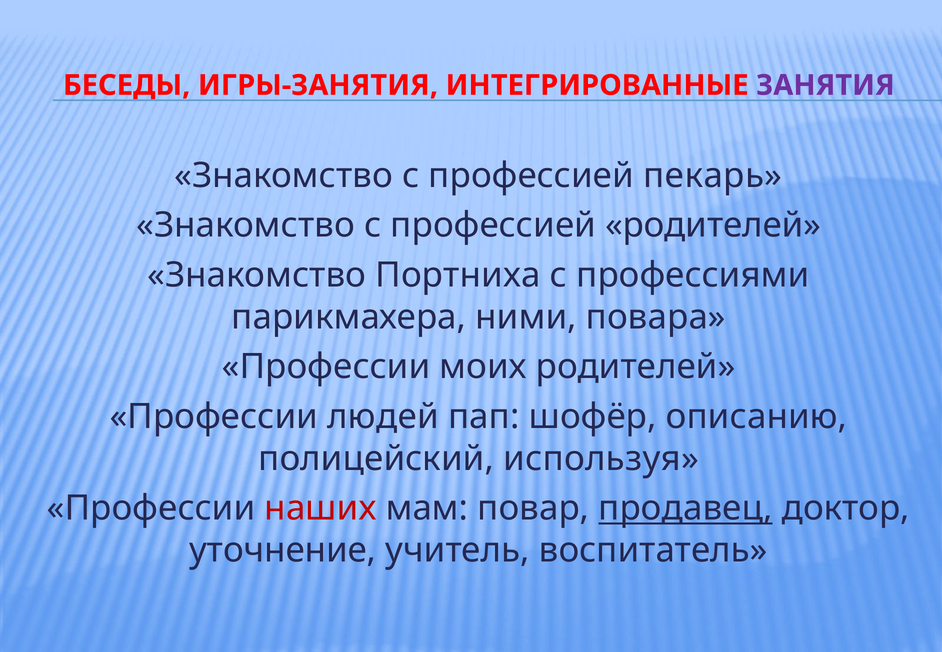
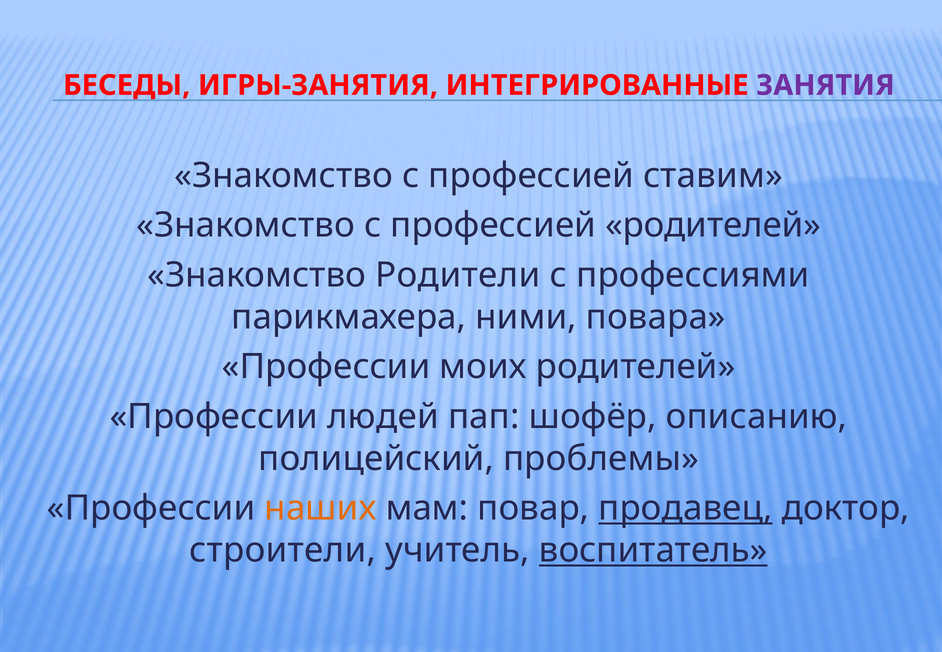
пекарь: пекарь -> ставим (713, 176)
Портниха: Портниха -> Родители (458, 275)
используя: используя -> проблемы (601, 459)
наших colour: red -> orange (320, 508)
уточнение: уточнение -> строители (283, 551)
воспитатель underline: none -> present (653, 551)
